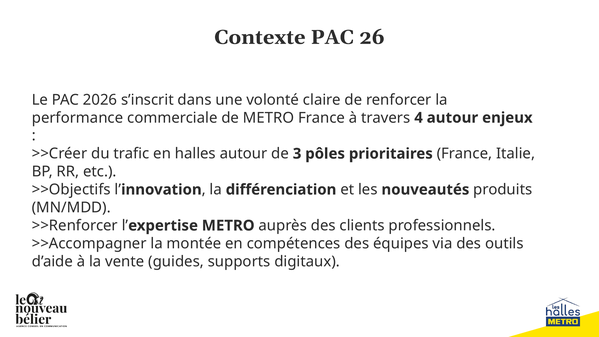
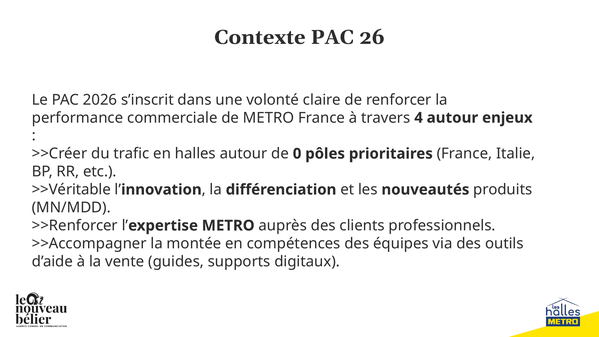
3: 3 -> 0 (297, 154)
>>Objectifs: >>Objectifs -> >>Véritable (71, 190)
